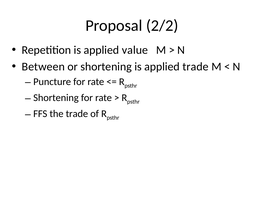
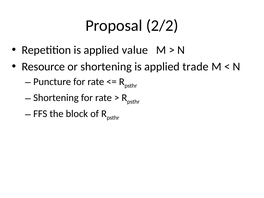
Between: Between -> Resource (43, 67)
the trade: trade -> block (77, 114)
